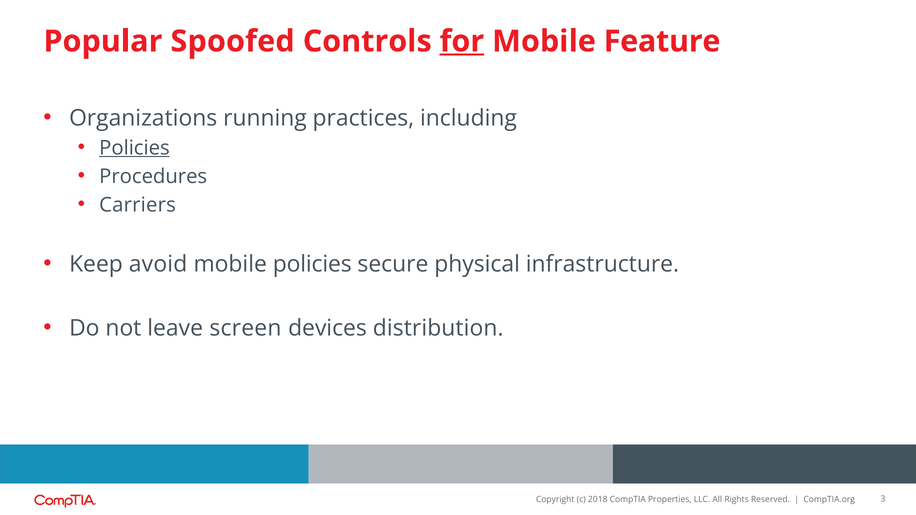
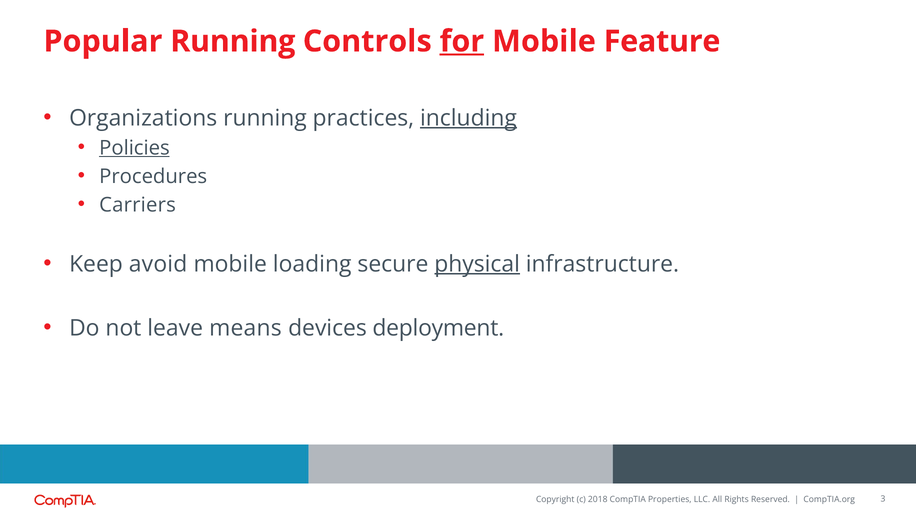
Popular Spoofed: Spoofed -> Running (233, 41)
including underline: none -> present (468, 118)
mobile policies: policies -> loading (312, 264)
physical underline: none -> present (477, 264)
screen: screen -> means (245, 328)
distribution: distribution -> deployment (438, 328)
